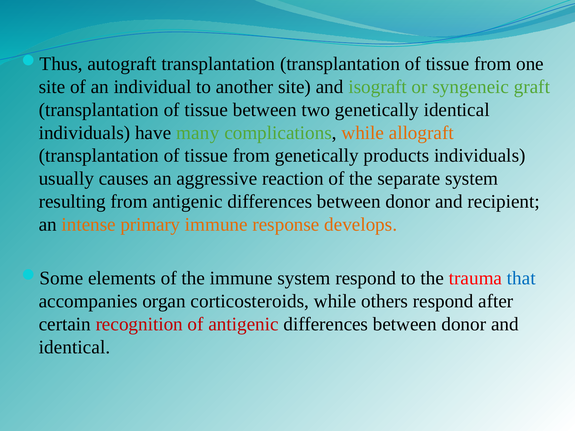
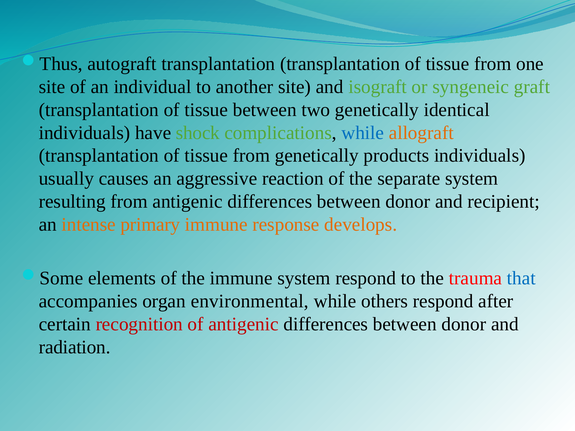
many: many -> shock (198, 133)
while colour: orange -> blue (363, 133)
corticosteroids: corticosteroids -> environmental (250, 301)
identical: identical -> radiation (75, 347)
